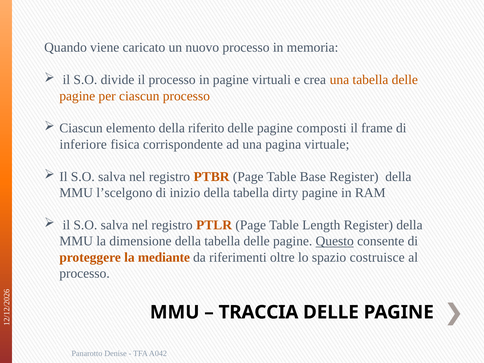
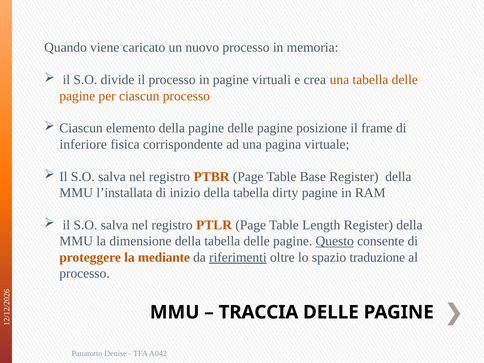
della riferito: riferito -> pagine (206, 128)
composti: composti -> posizione (322, 128)
l’scelgono: l’scelgono -> l’installata (124, 193)
riferimenti underline: none -> present (238, 257)
costruisce: costruisce -> traduzione (377, 257)
